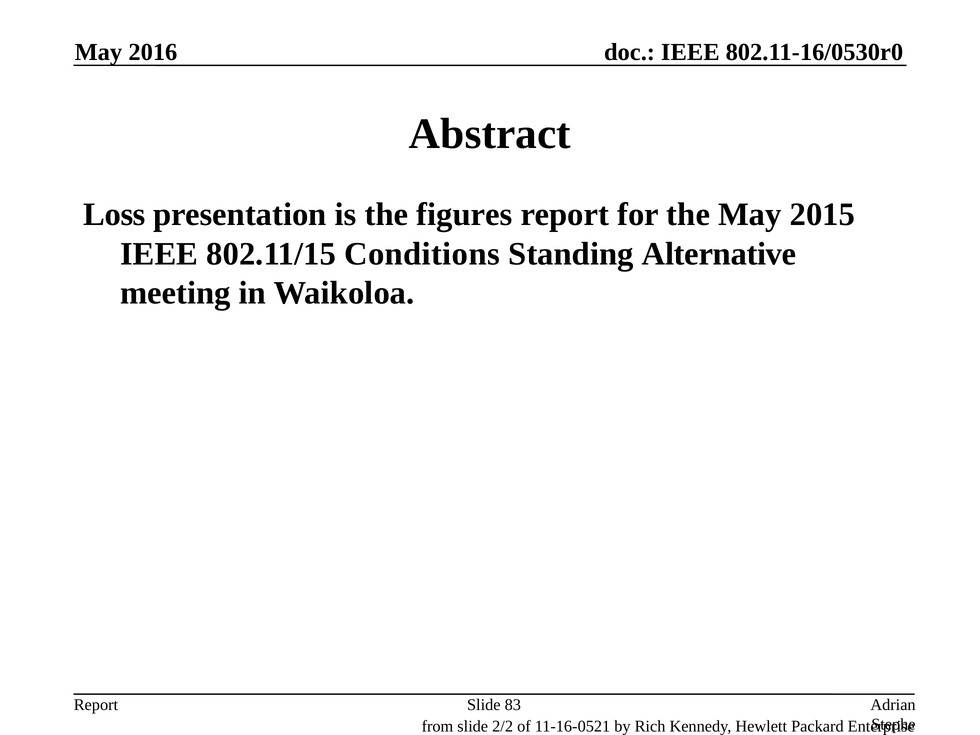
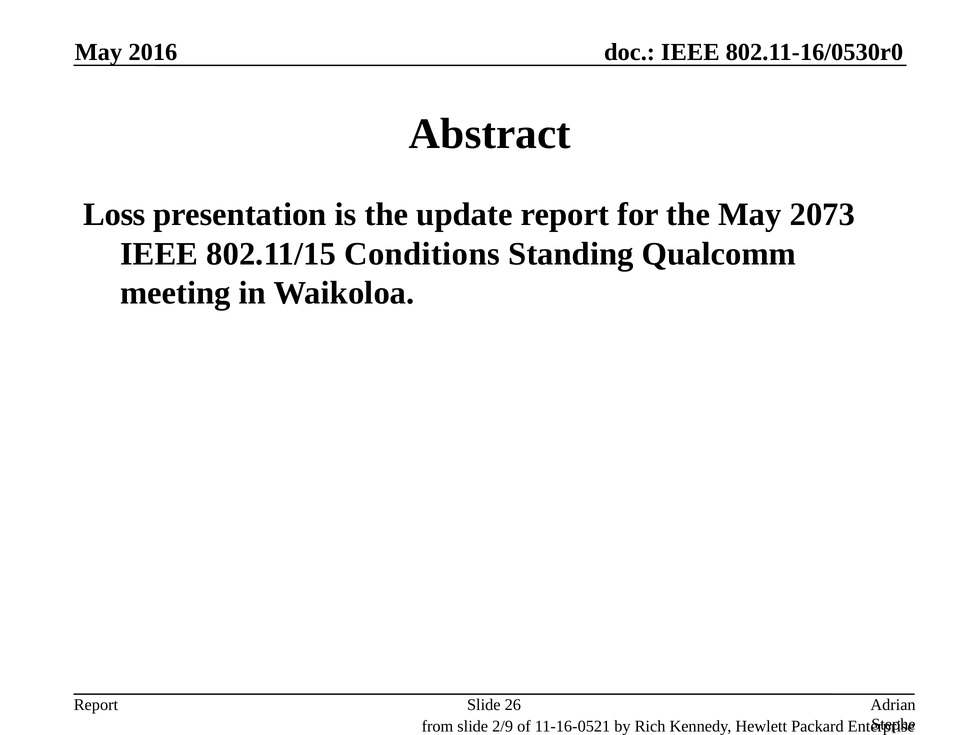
figures: figures -> update (464, 215)
2015: 2015 -> 2073 (822, 215)
Alternative: Alternative -> Qualcomm (719, 254)
83: 83 -> 26 (513, 705)
2/2: 2/2 -> 2/9 (503, 726)
